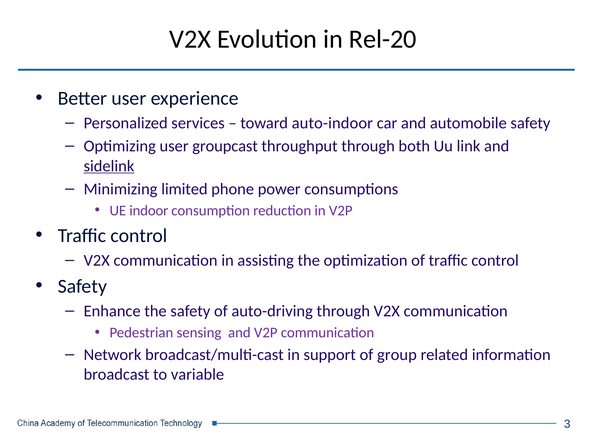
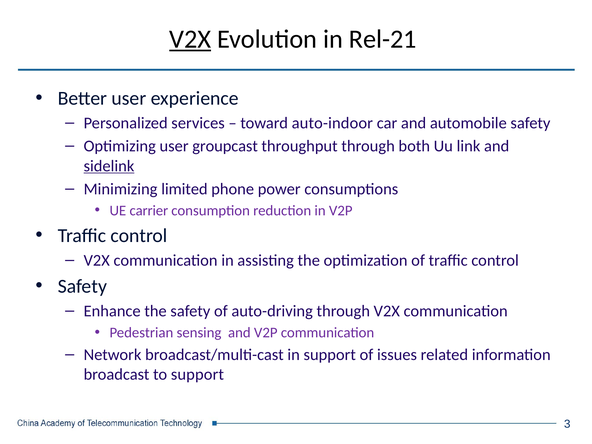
V2X underline: none -> present (190, 39)
Rel-20: Rel-20 -> Rel-21 (383, 39)
indoor: indoor -> carrier (149, 211)
group: group -> issues (397, 355)
to variable: variable -> support (197, 375)
